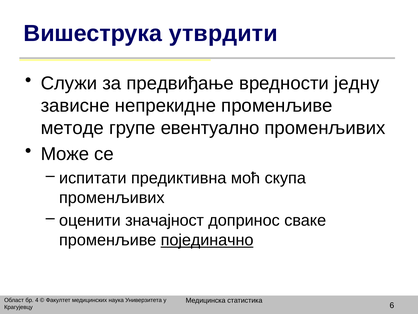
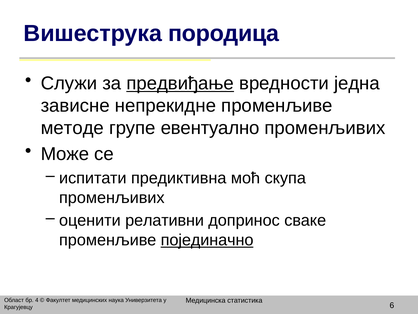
утврдити: утврдити -> породица (224, 33)
предвиђање underline: none -> present (180, 83)
једну: једну -> једна (357, 83)
значајност: значајност -> релативни (165, 220)
